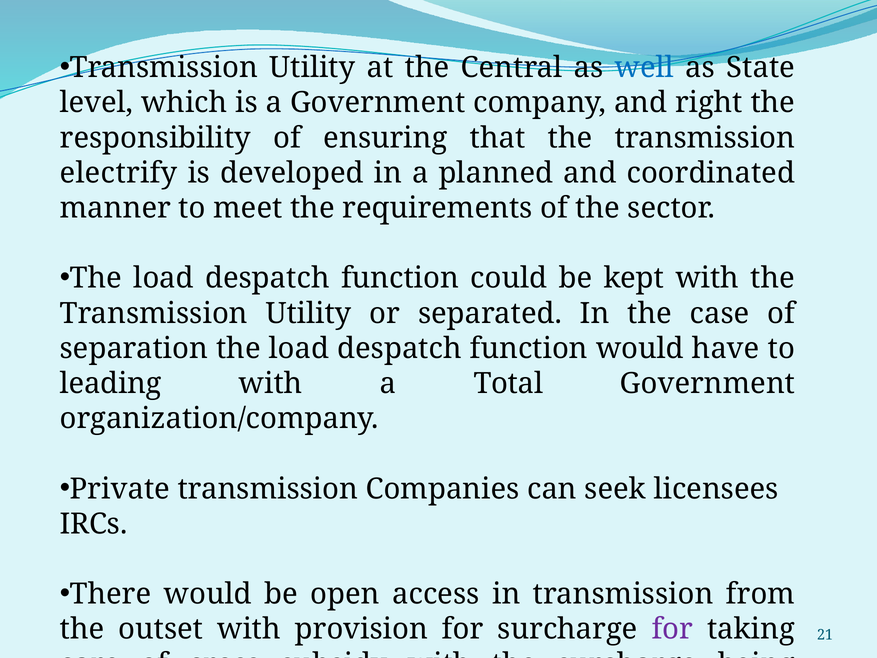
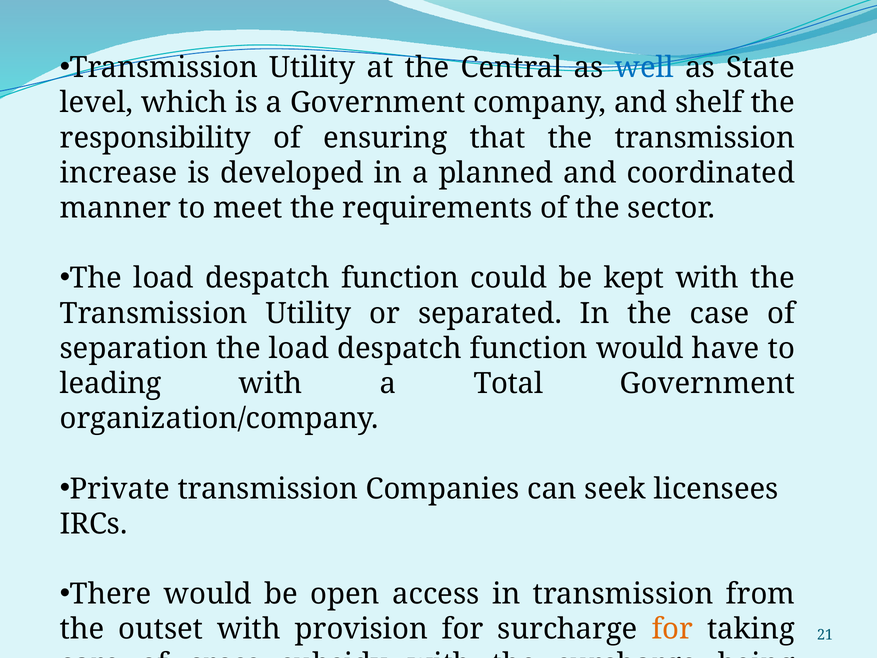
right: right -> shelf (709, 103)
electrify: electrify -> increase (119, 173)
for colour: purple -> orange (672, 629)
